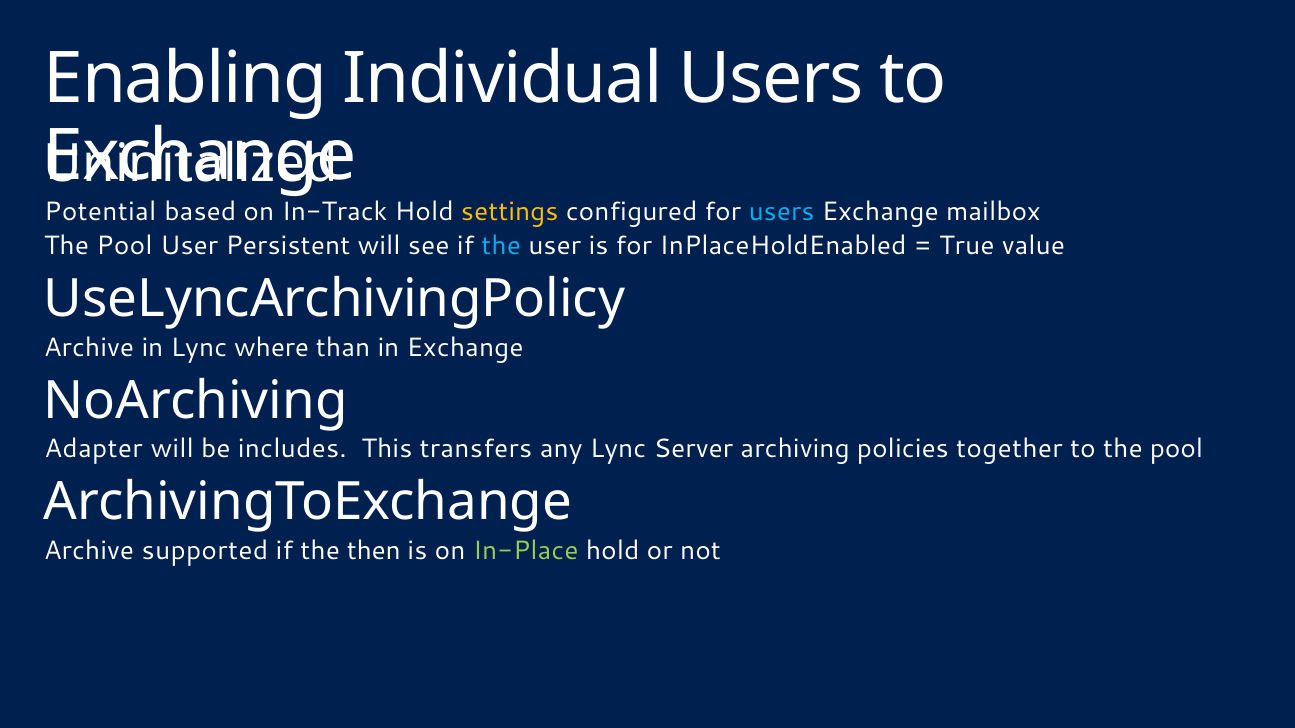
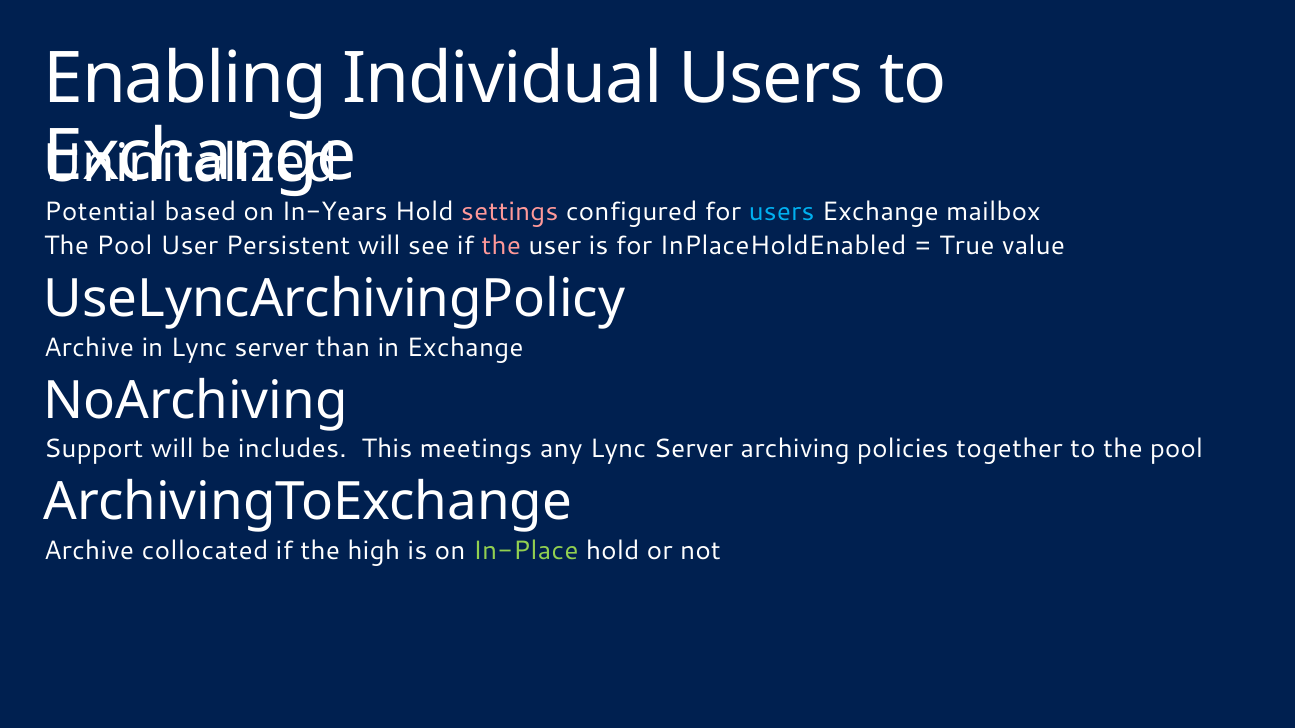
In-Track: In-Track -> In-Years (335, 212)
settings colour: yellow -> pink (510, 212)
the colour: light blue -> pink (501, 246)
in Lync where: where -> server (272, 348)
Adapter: Adapter -> Support (94, 449)
transfers: transfers -> meetings (476, 449)
supported: supported -> collocated (205, 551)
then: then -> high (374, 551)
